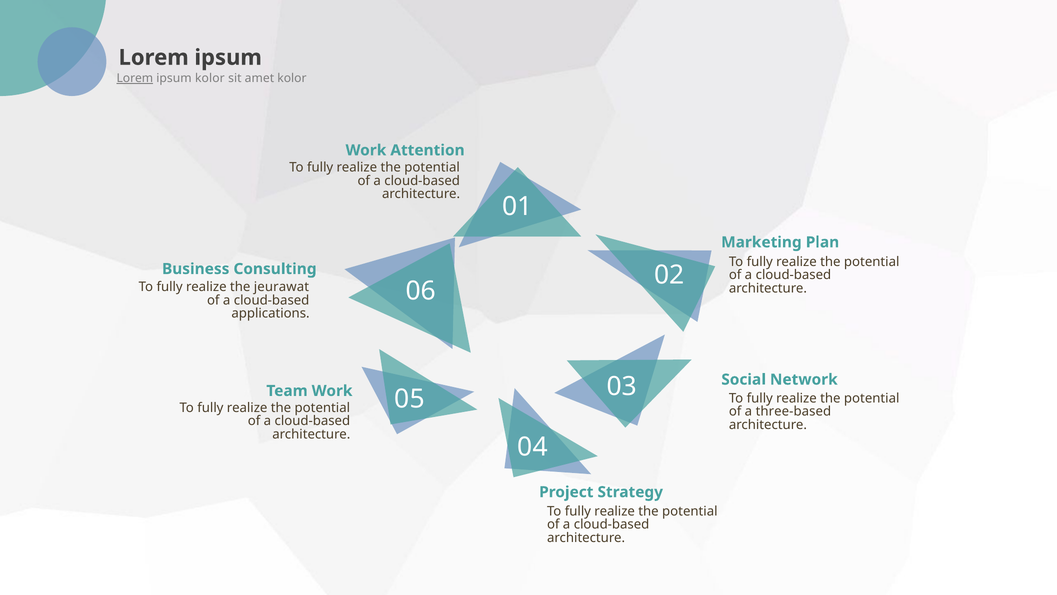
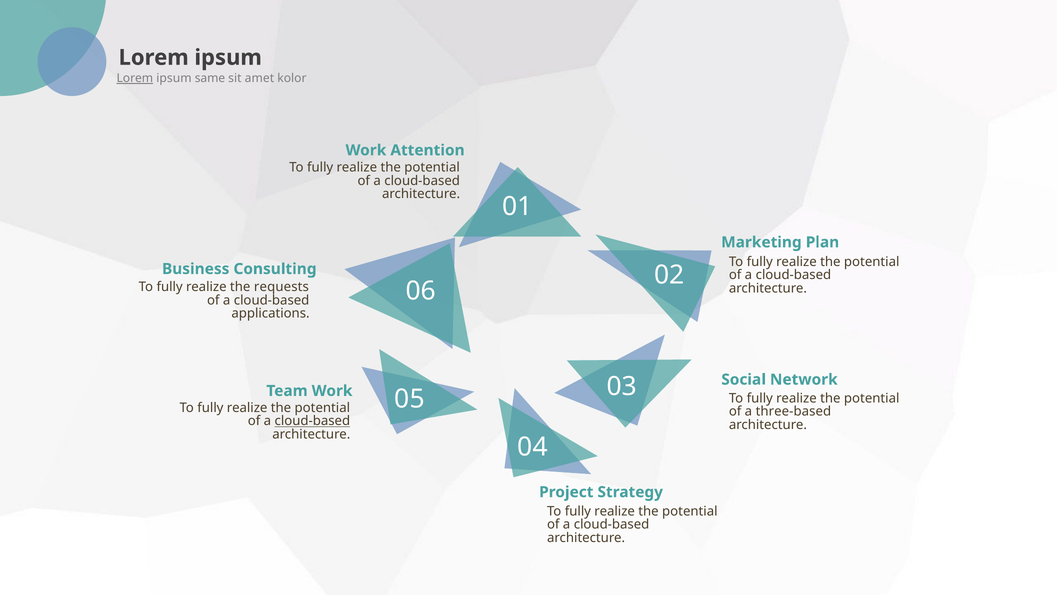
ipsum kolor: kolor -> same (210, 78)
jeurawat: jeurawat -> requests (281, 287)
cloud-based underline: none -> present (312, 421)
